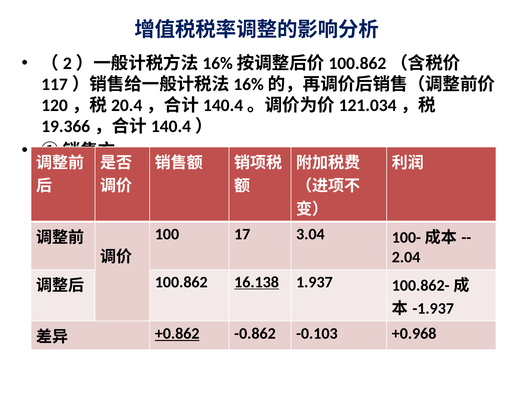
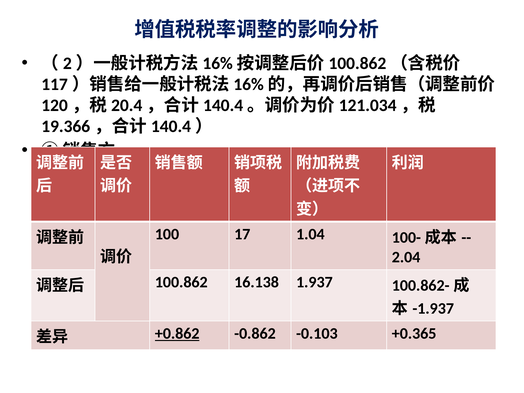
3.04: 3.04 -> 1.04 (310, 234)
16.138 underline: present -> none (257, 282)
+0.968: +0.968 -> +0.365 (414, 334)
